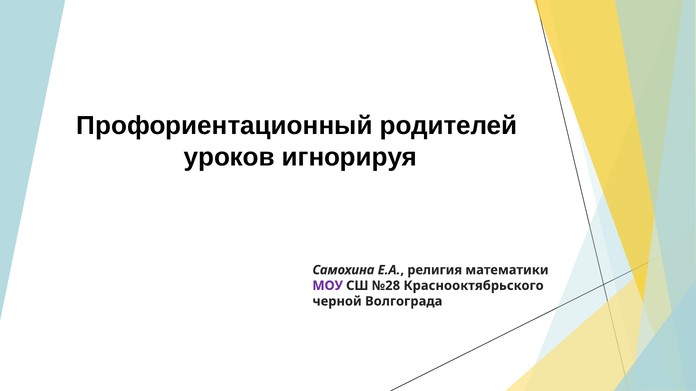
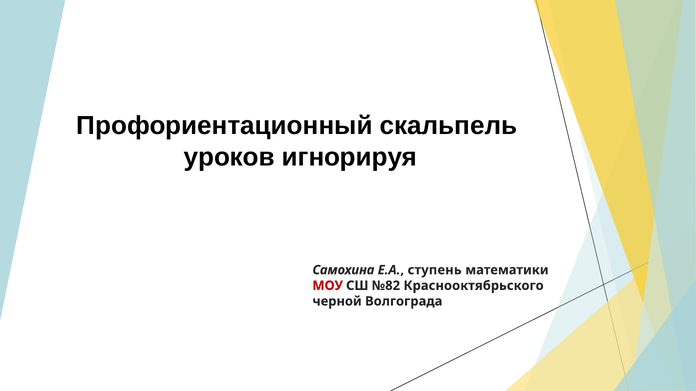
родителей: родителей -> скальпель (449, 126)
религия: религия -> ступень (435, 270)
МОУ colour: purple -> red (328, 286)
№28: №28 -> №82 (386, 286)
